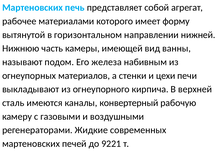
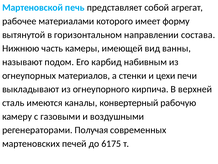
Мартеновских: Мартеновских -> Мартеновской (33, 8)
нижней: нижней -> состава (198, 35)
железа: железа -> карбид (107, 62)
Жидкие: Жидкие -> Получая (91, 130)
9221: 9221 -> 6175 (111, 143)
